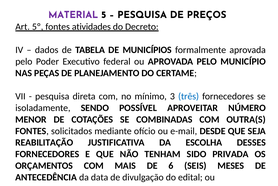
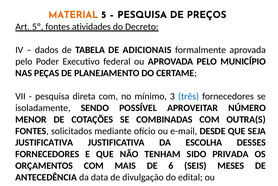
MATERIAL colour: purple -> orange (73, 15)
MUNICÍPIOS: MUNICÍPIOS -> ADICIONAIS (147, 50)
REABILITAÇÃO: REABILITAÇÃO -> JUSTIFICATIVA (44, 142)
